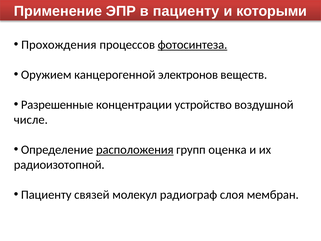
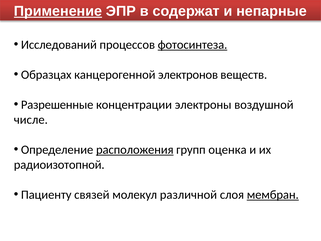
Применение underline: none -> present (58, 11)
в пациенту: пациенту -> содержат (186, 11)
которыми: которыми -> непарные (272, 11)
Прохождения: Прохождения -> Исследований (59, 45)
Оружием: Оружием -> Образцах (46, 75)
устройство: устройство -> электроны (203, 105)
радиограф: радиограф -> различной (188, 195)
мембран underline: none -> present (273, 195)
